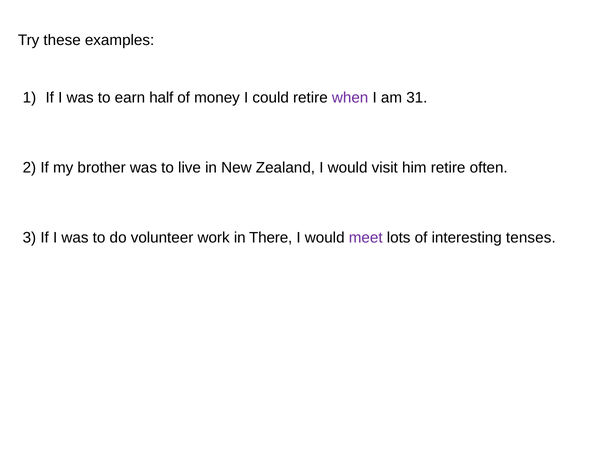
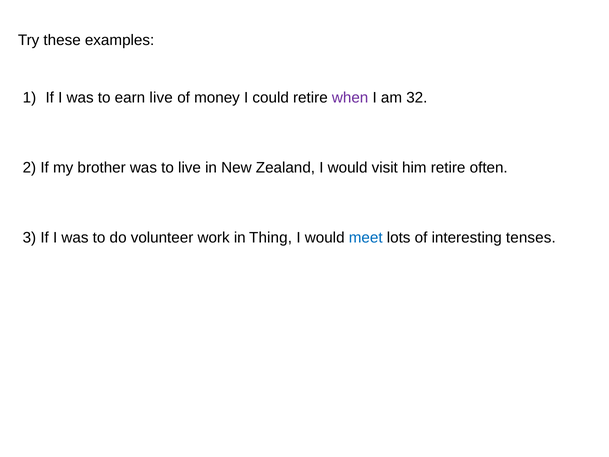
earn half: half -> live (161, 98)
31: 31 -> 32 (417, 98)
There: There -> Thing (271, 238)
meet colour: purple -> blue (366, 238)
